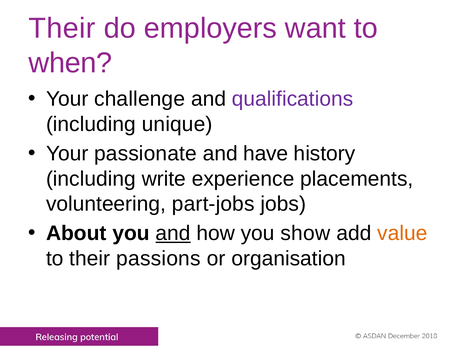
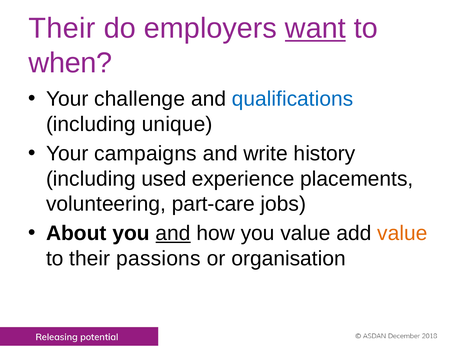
want underline: none -> present (315, 28)
qualifications colour: purple -> blue (293, 99)
passionate: passionate -> campaigns (145, 154)
have: have -> write (266, 154)
write: write -> used (164, 179)
part-jobs: part-jobs -> part-care (213, 204)
you show: show -> value (306, 233)
